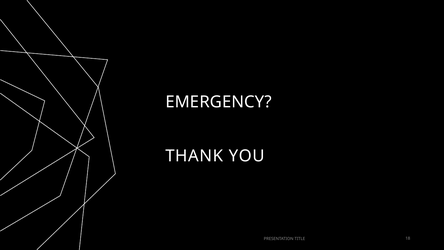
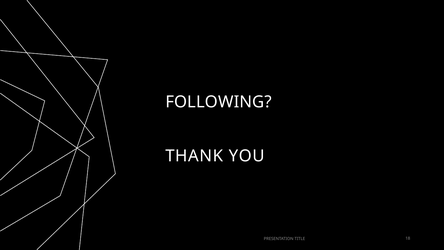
EMERGENCY: EMERGENCY -> FOLLOWING (219, 102)
